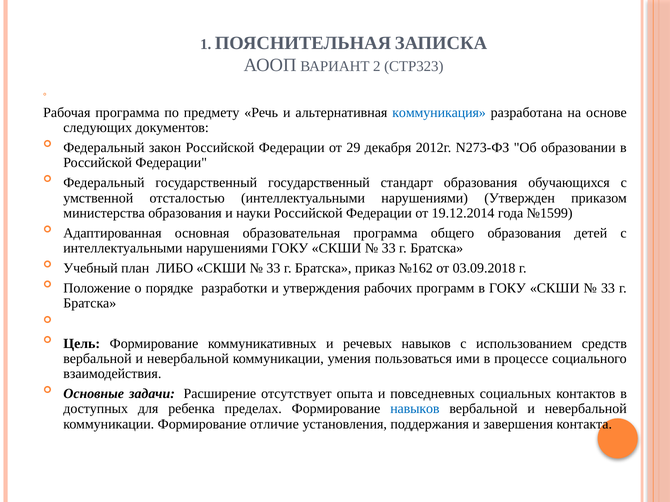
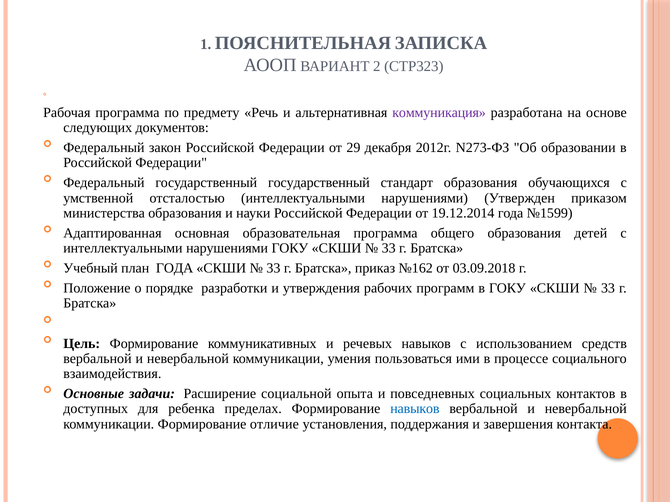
коммуникация colour: blue -> purple (439, 113)
план ЛИБО: ЛИБО -> ГОДА (175, 269)
отсутствует: отсутствует -> социальной (296, 394)
